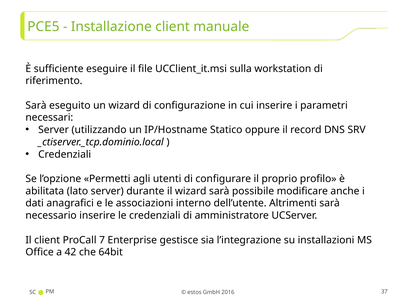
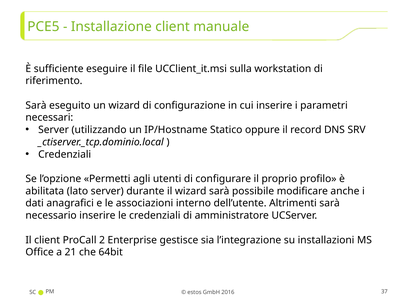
7: 7 -> 2 (102, 240)
42: 42 -> 21 (70, 252)
